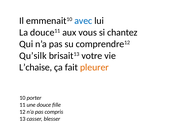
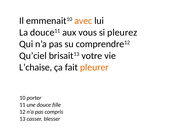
avec colour: blue -> orange (83, 21)
chantez: chantez -> pleurez (122, 32)
Qu’silk: Qu’silk -> Qu’ciel (33, 56)
